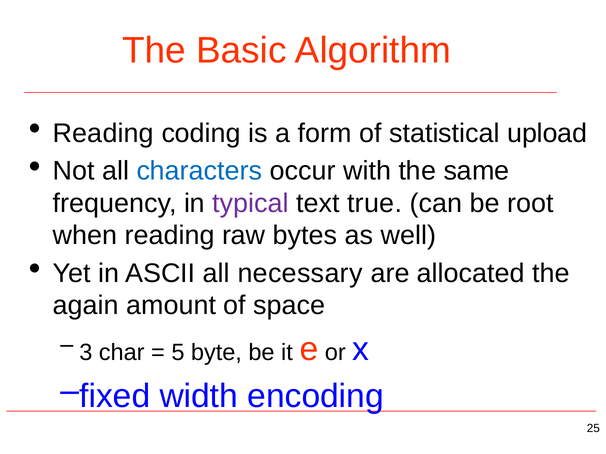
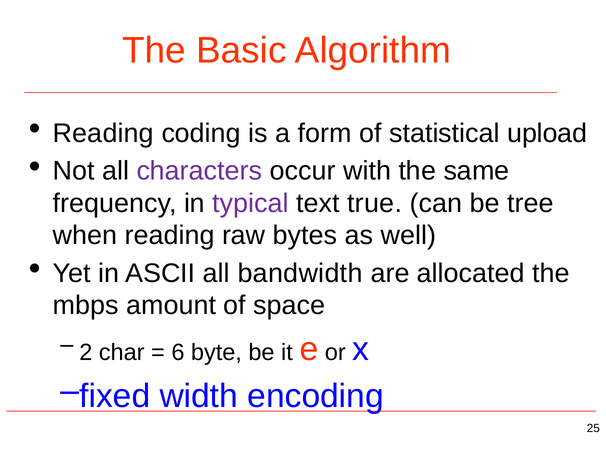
characters colour: blue -> purple (199, 171)
root: root -> tree (531, 203)
necessary: necessary -> bandwidth (300, 274)
again: again -> mbps (86, 306)
3: 3 -> 2 (86, 353)
5: 5 -> 6 (178, 353)
